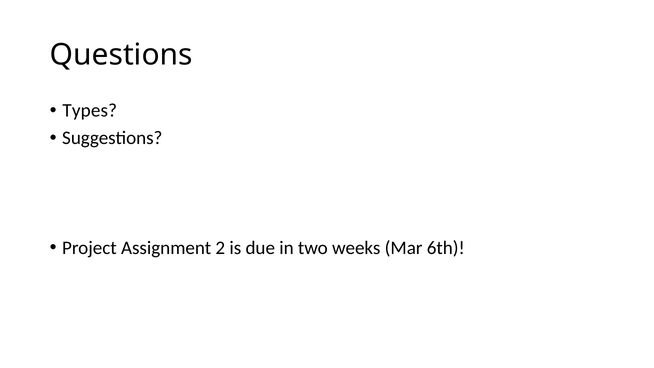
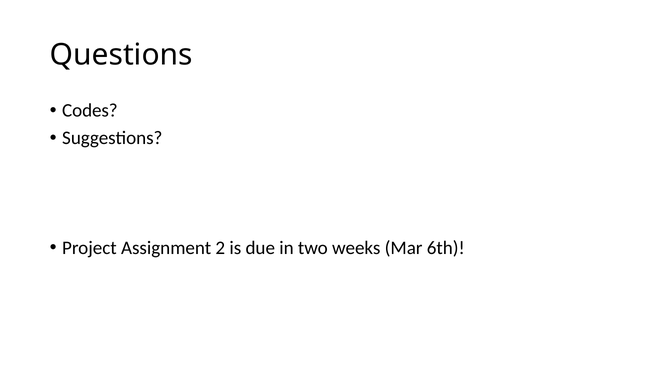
Types: Types -> Codes (90, 111)
